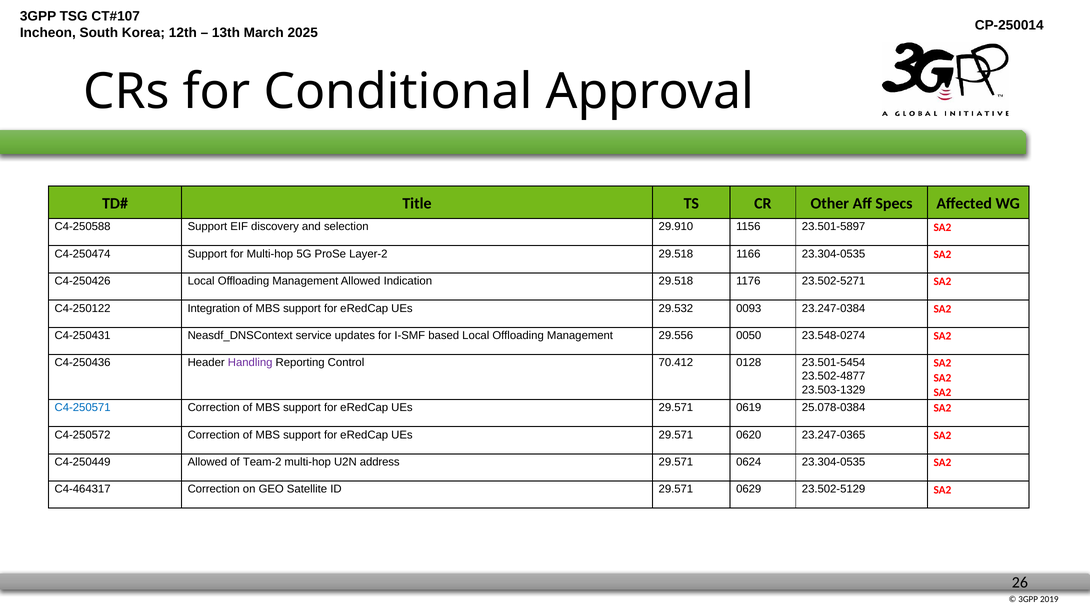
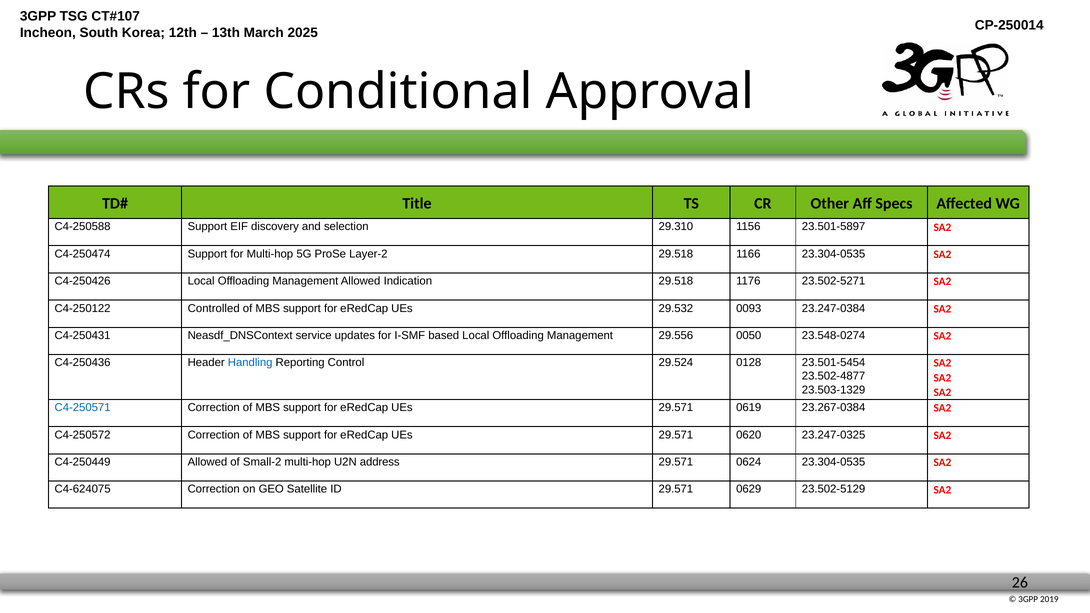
29.910: 29.910 -> 29.310 (676, 227)
Integration: Integration -> Controlled (214, 308)
Handling colour: purple -> blue (250, 363)
70.412: 70.412 -> 29.524 (676, 363)
25.078-0384: 25.078-0384 -> 23.267-0384 (834, 408)
23.247-0365: 23.247-0365 -> 23.247-0325 (834, 435)
Team-2: Team-2 -> Small-2 (262, 462)
C4-464317: C4-464317 -> C4-624075 (83, 489)
